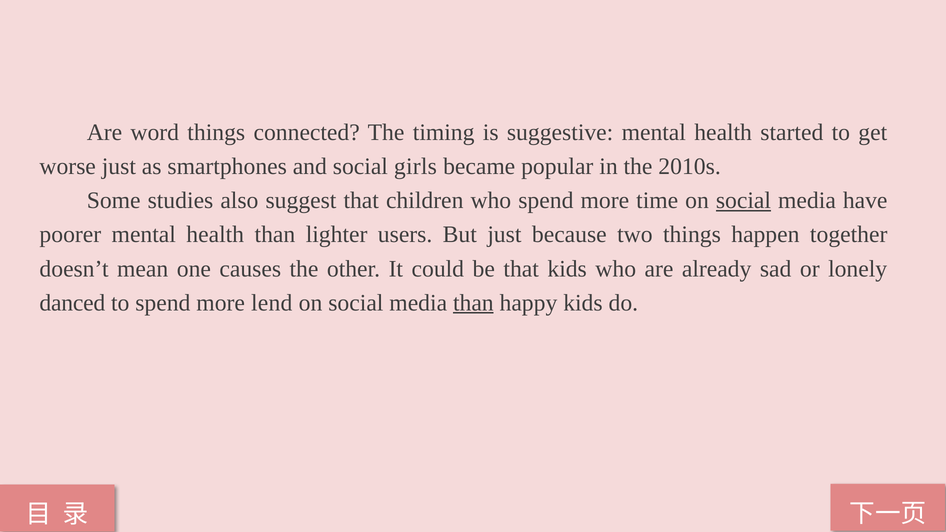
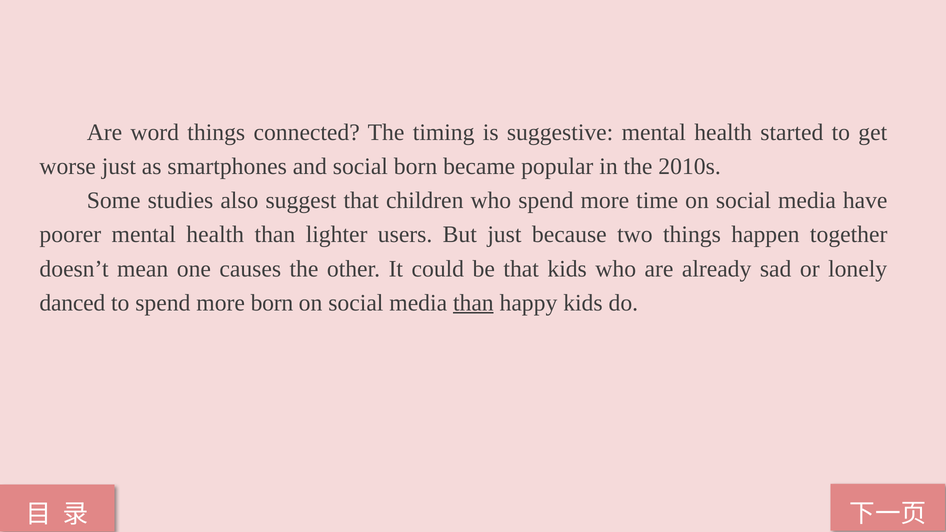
social girls: girls -> born (416, 167)
social underline: present -> none (743, 201)
more lend: lend -> born (272, 303)
